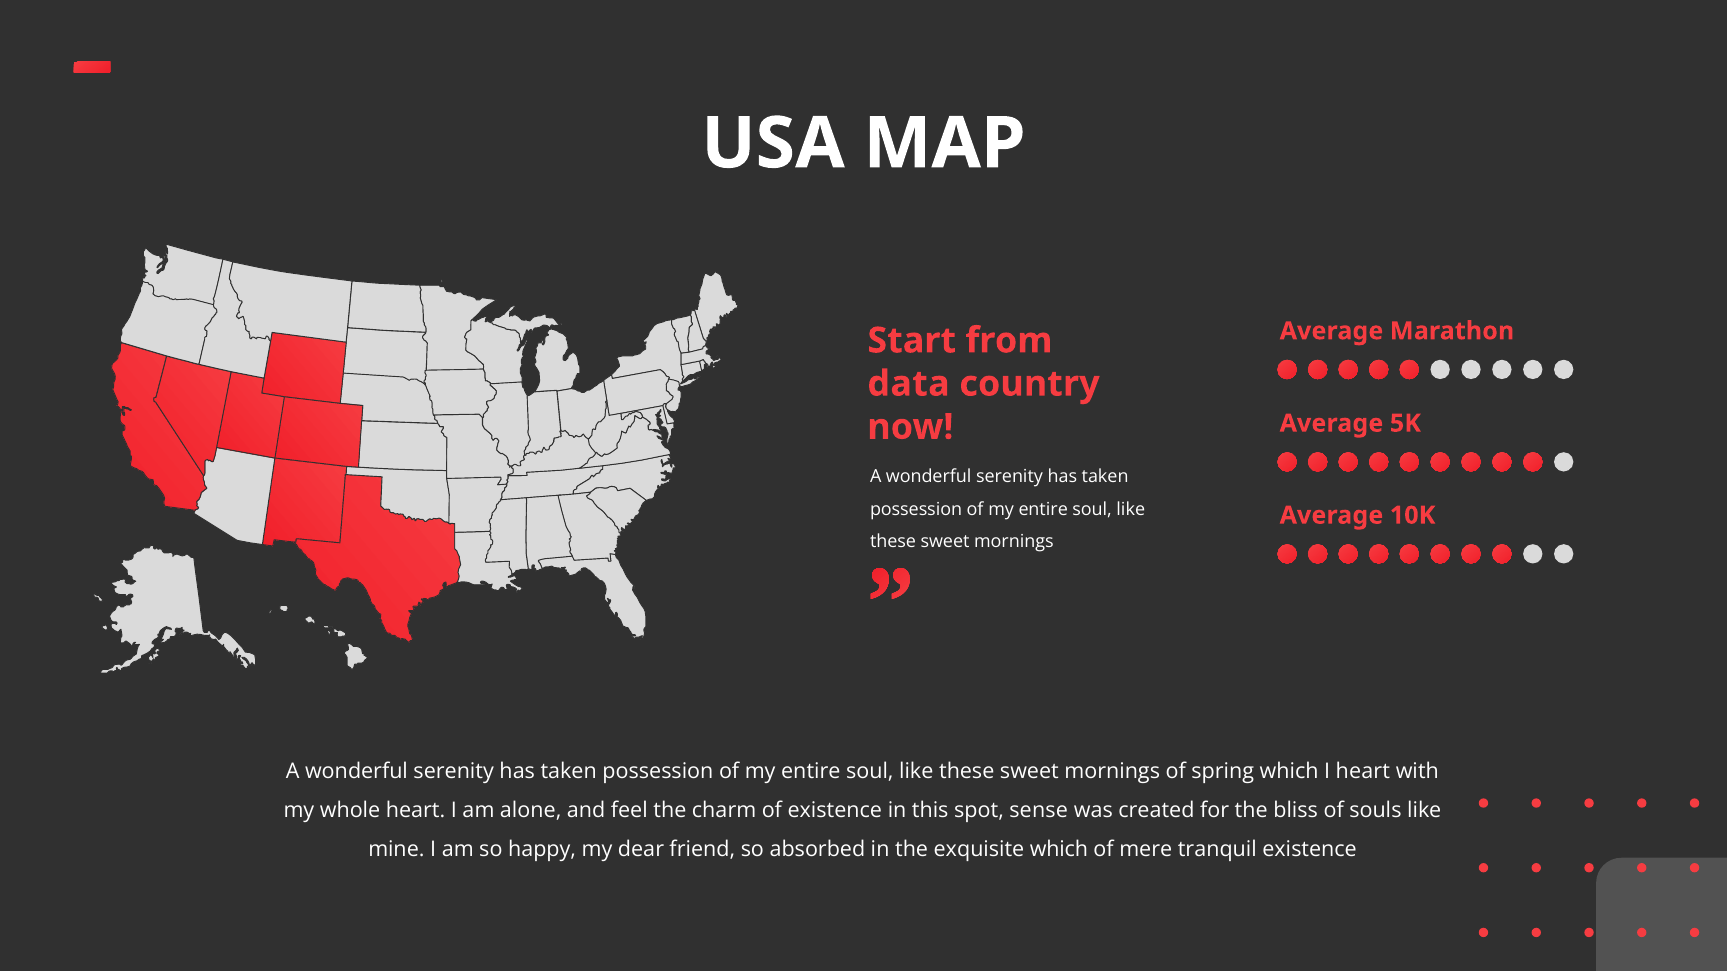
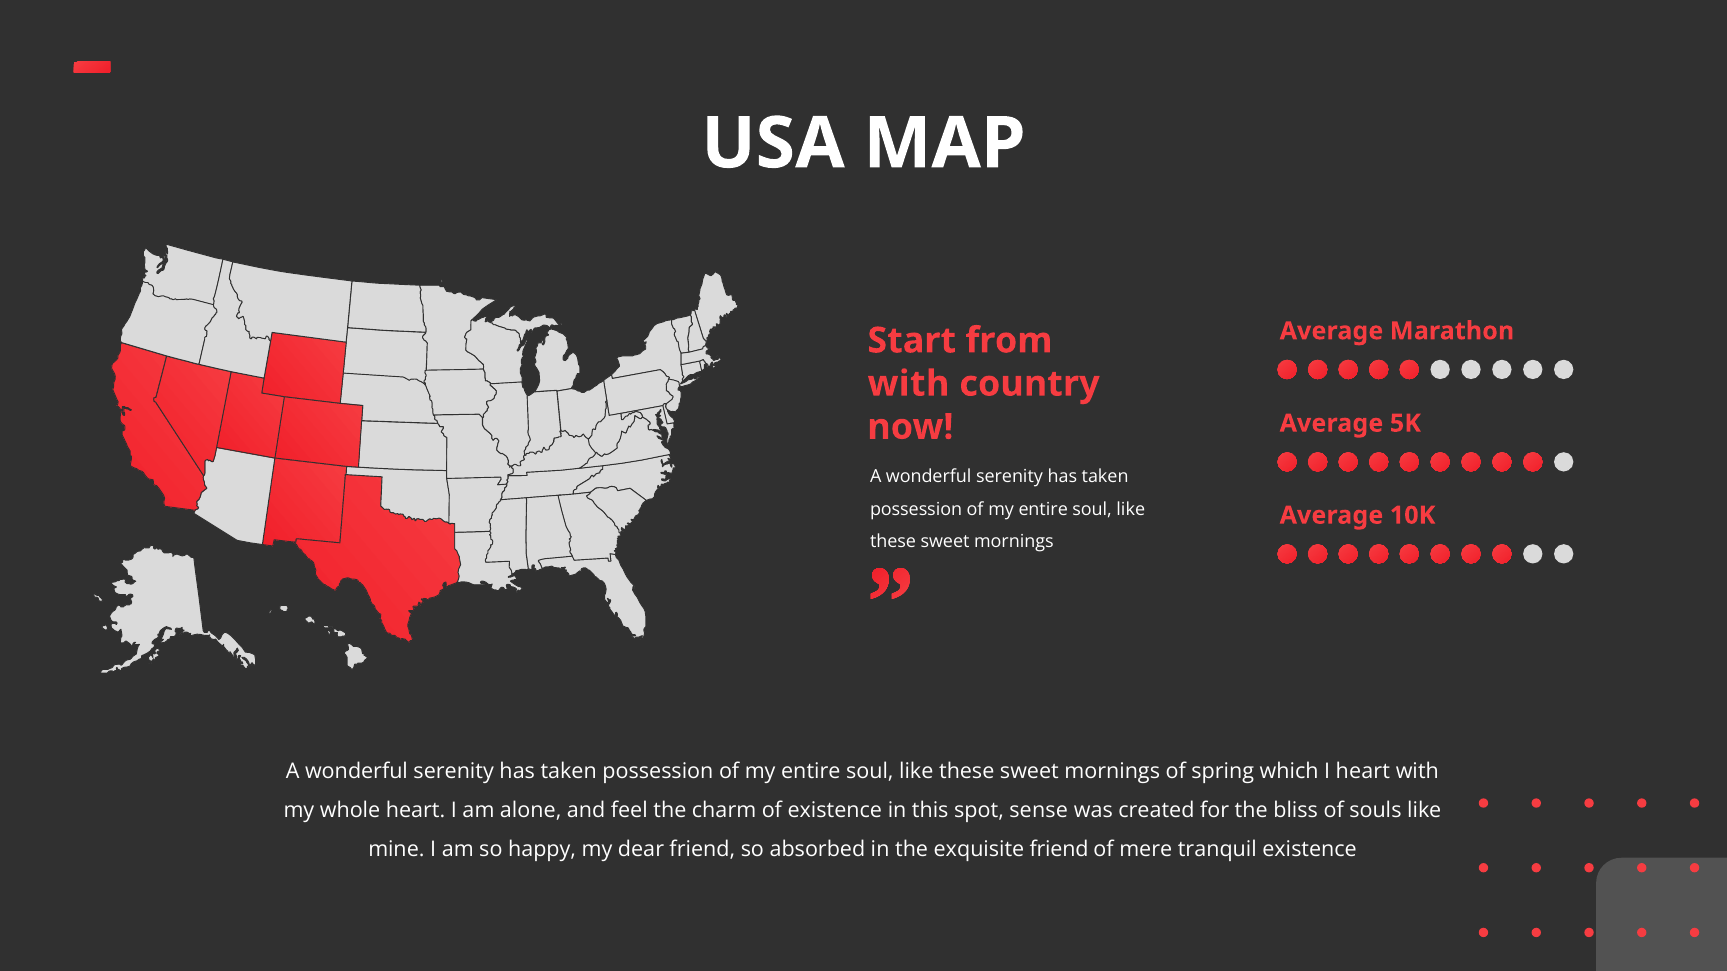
data: data -> with (908, 384)
exquisite which: which -> friend (1059, 849)
